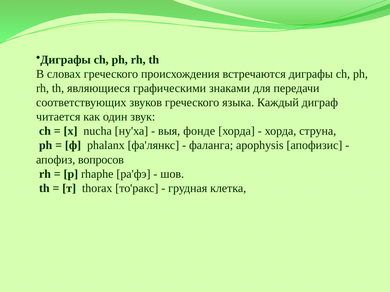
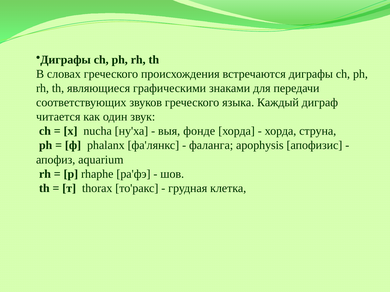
вопросов: вопросов -> aquarium (101, 160)
